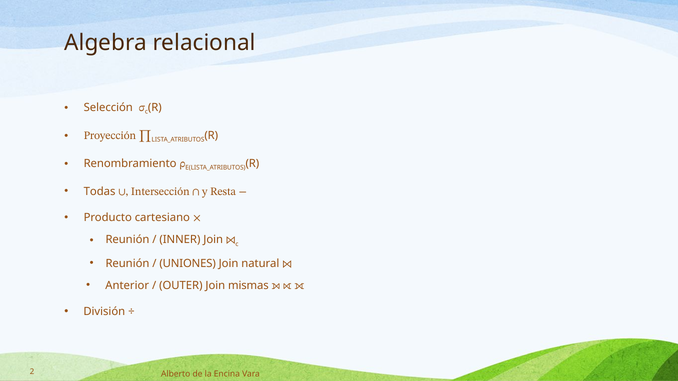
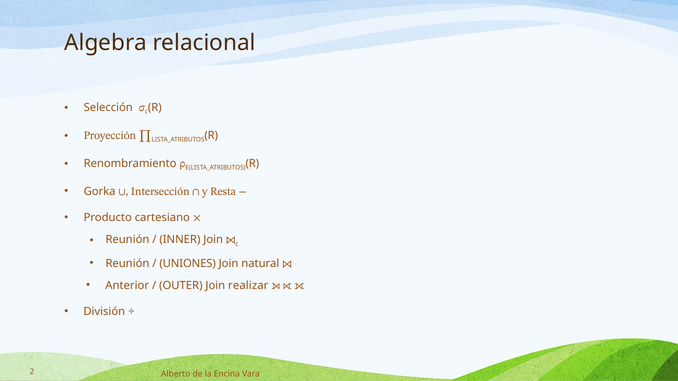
Todas: Todas -> Gorka (100, 192)
mismas: mismas -> realizar (248, 286)
